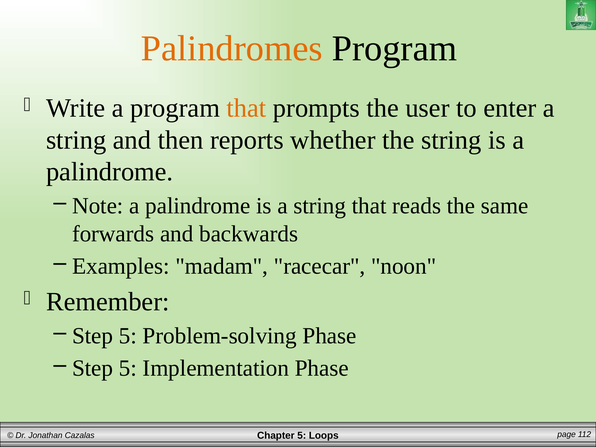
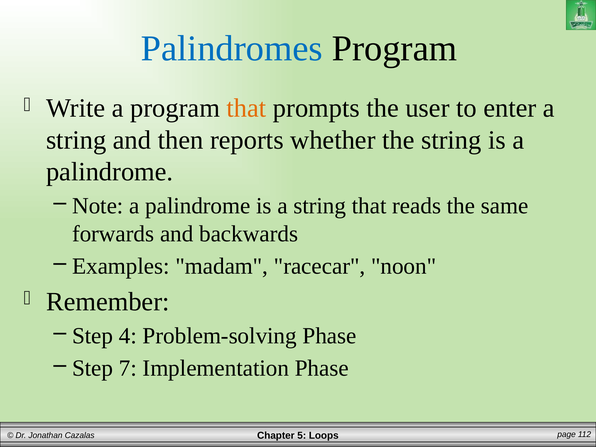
Palindromes colour: orange -> blue (232, 49)
5: 5 -> 4 (128, 336)
5: 5 -> 7 (128, 368)
